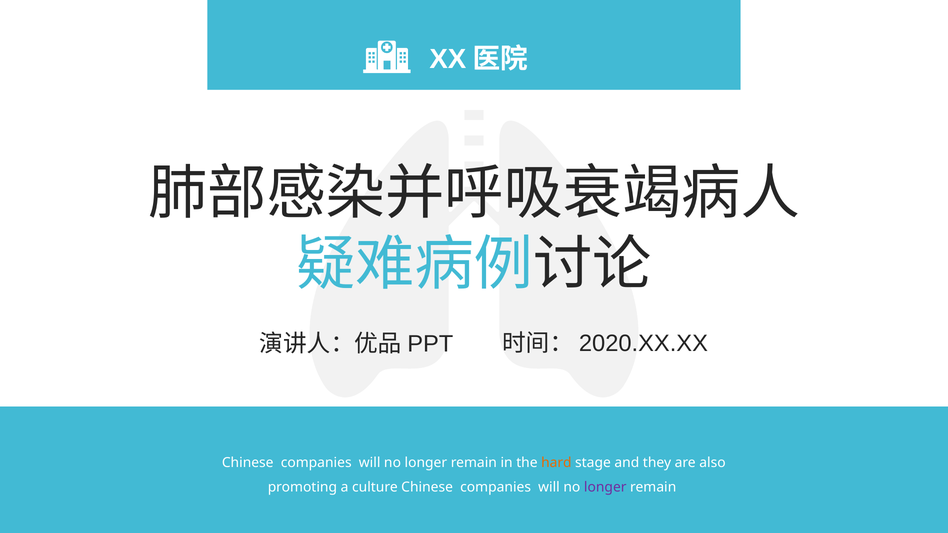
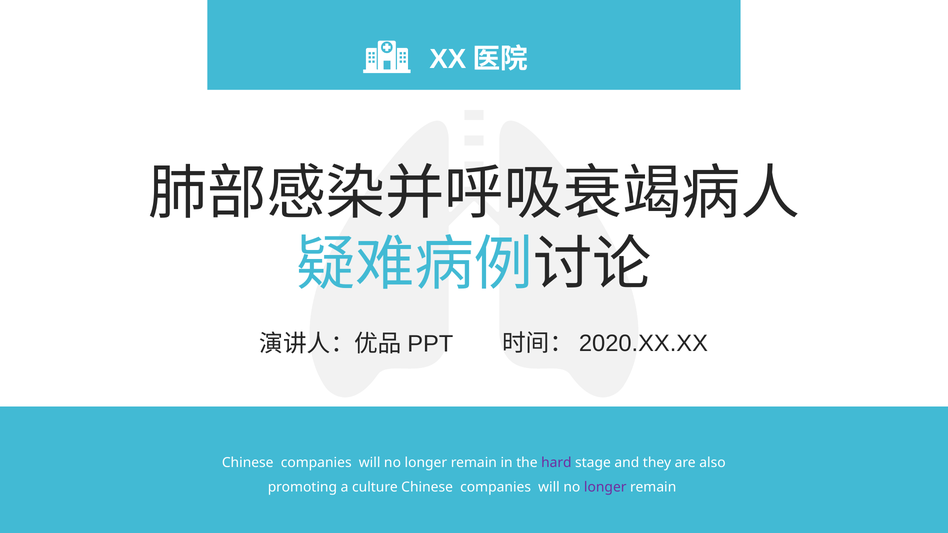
hard colour: orange -> purple (556, 463)
